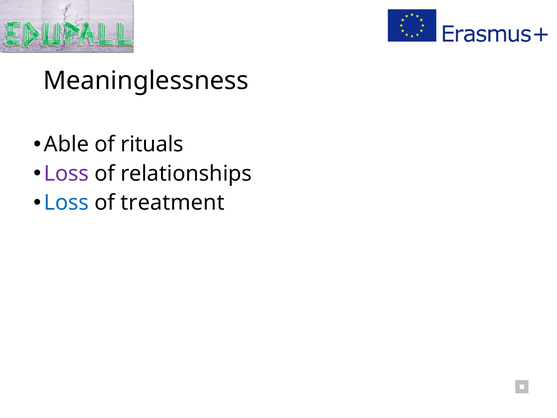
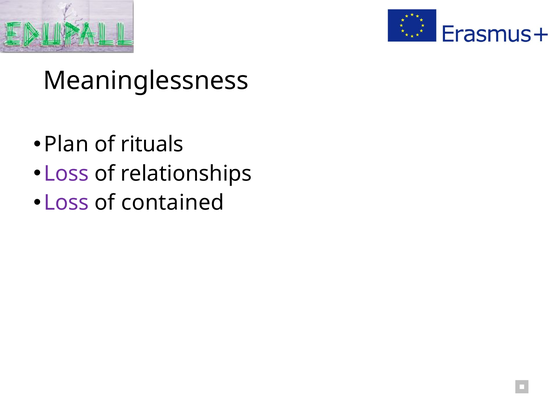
Able: Able -> Plan (66, 144)
Loss colour: blue -> purple (66, 203)
treatment: treatment -> contained (173, 203)
